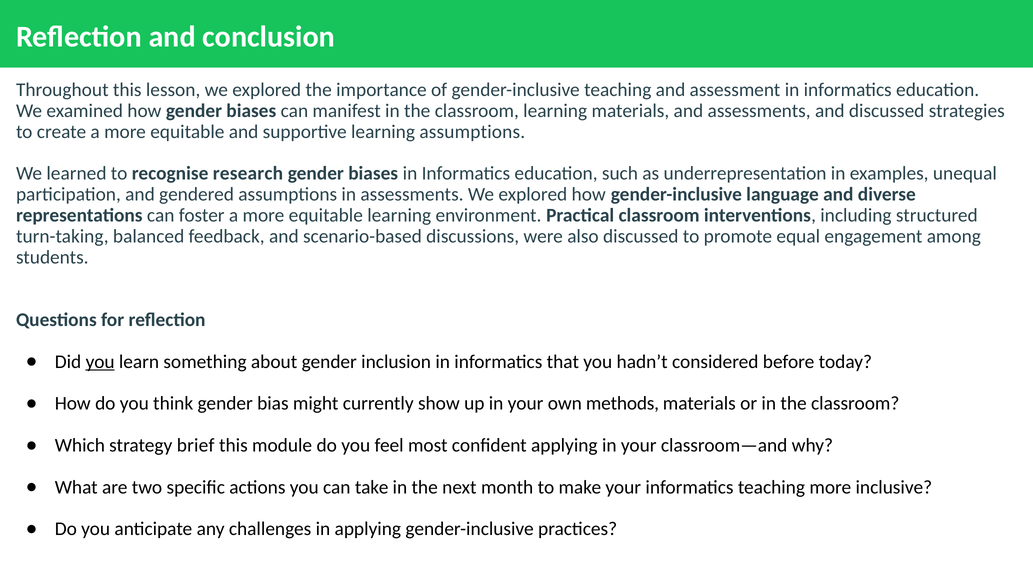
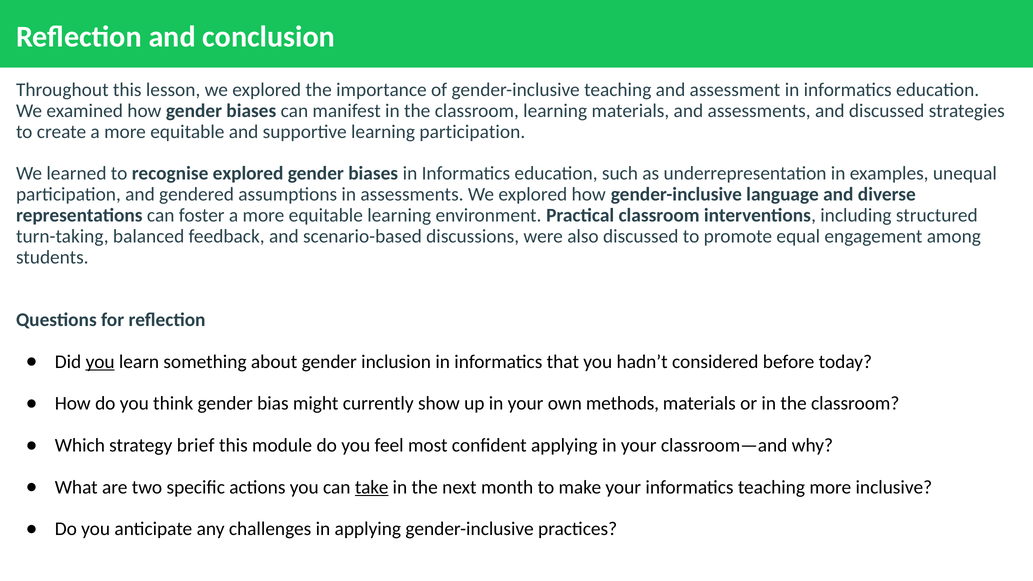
learning assumptions: assumptions -> participation (472, 132)
recognise research: research -> explored (248, 174)
take underline: none -> present (372, 487)
